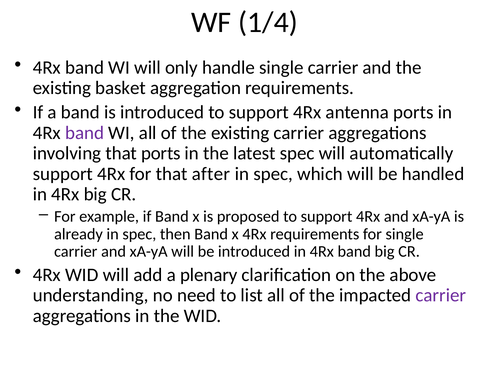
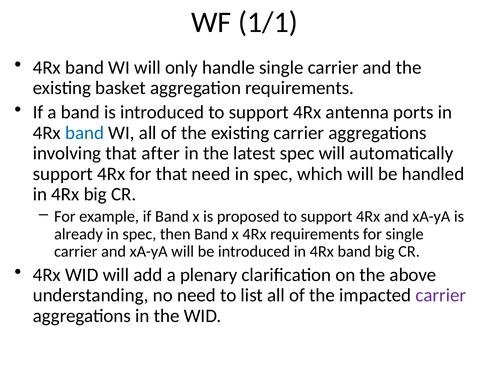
1/4: 1/4 -> 1/1 (268, 22)
band colour: purple -> blue (85, 133)
that ports: ports -> after (161, 153)
that after: after -> need (211, 174)
